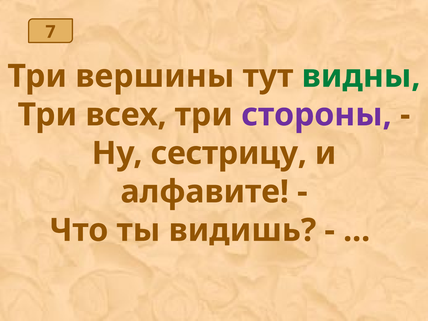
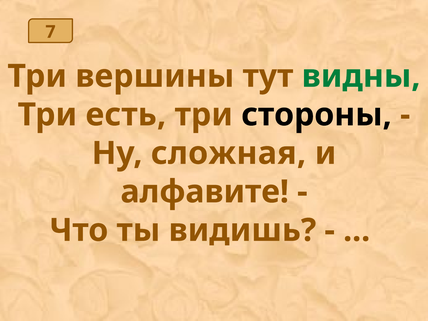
всех: всех -> есть (126, 115)
стороны colour: purple -> black (316, 115)
сестрицу: сестрицу -> сложная (228, 153)
